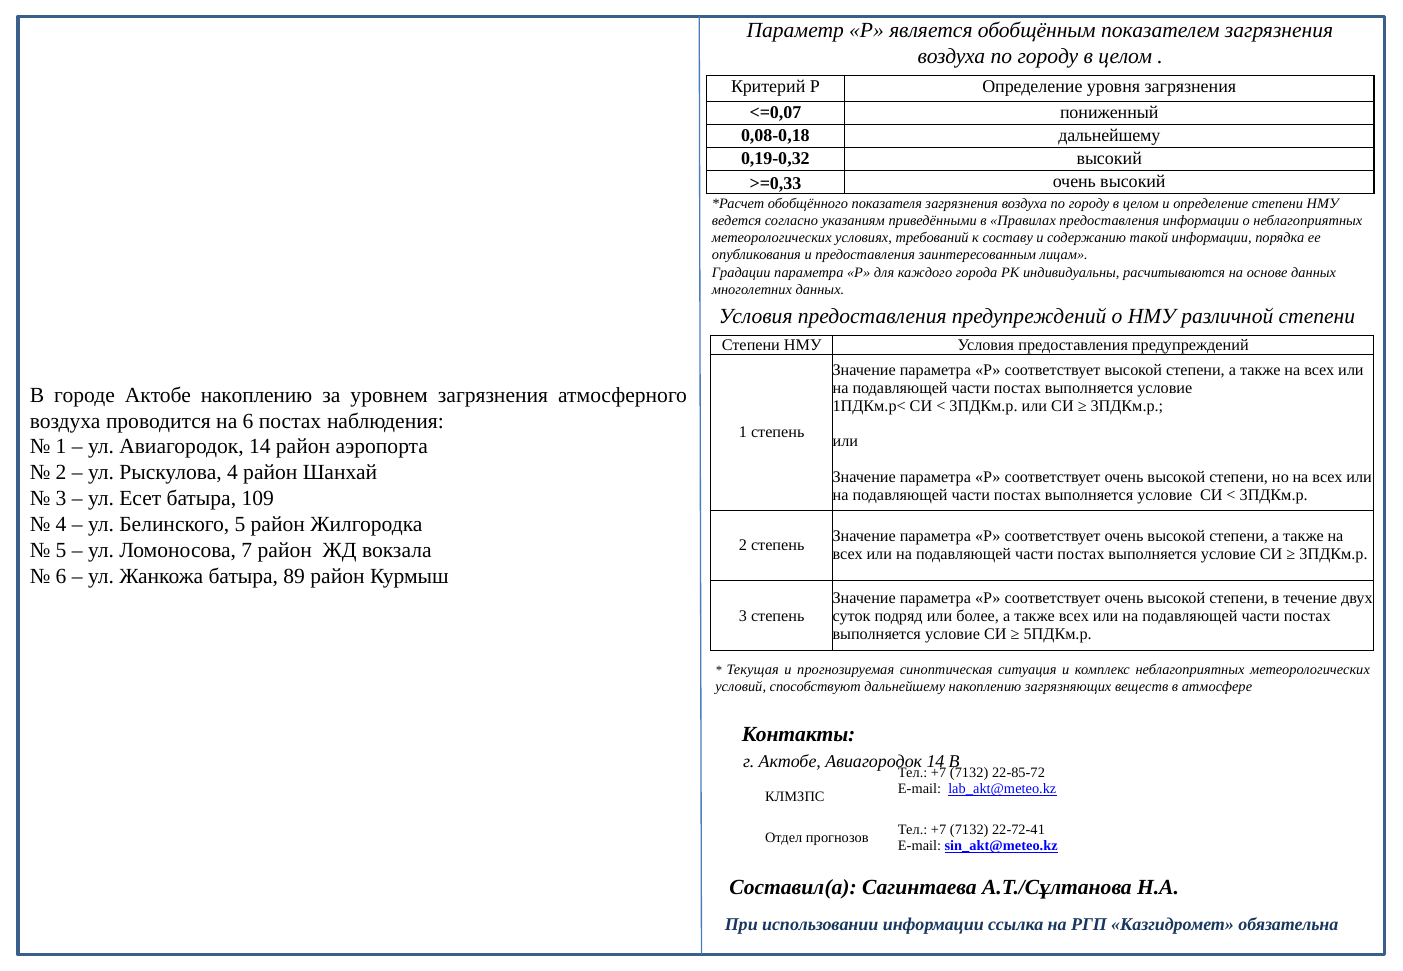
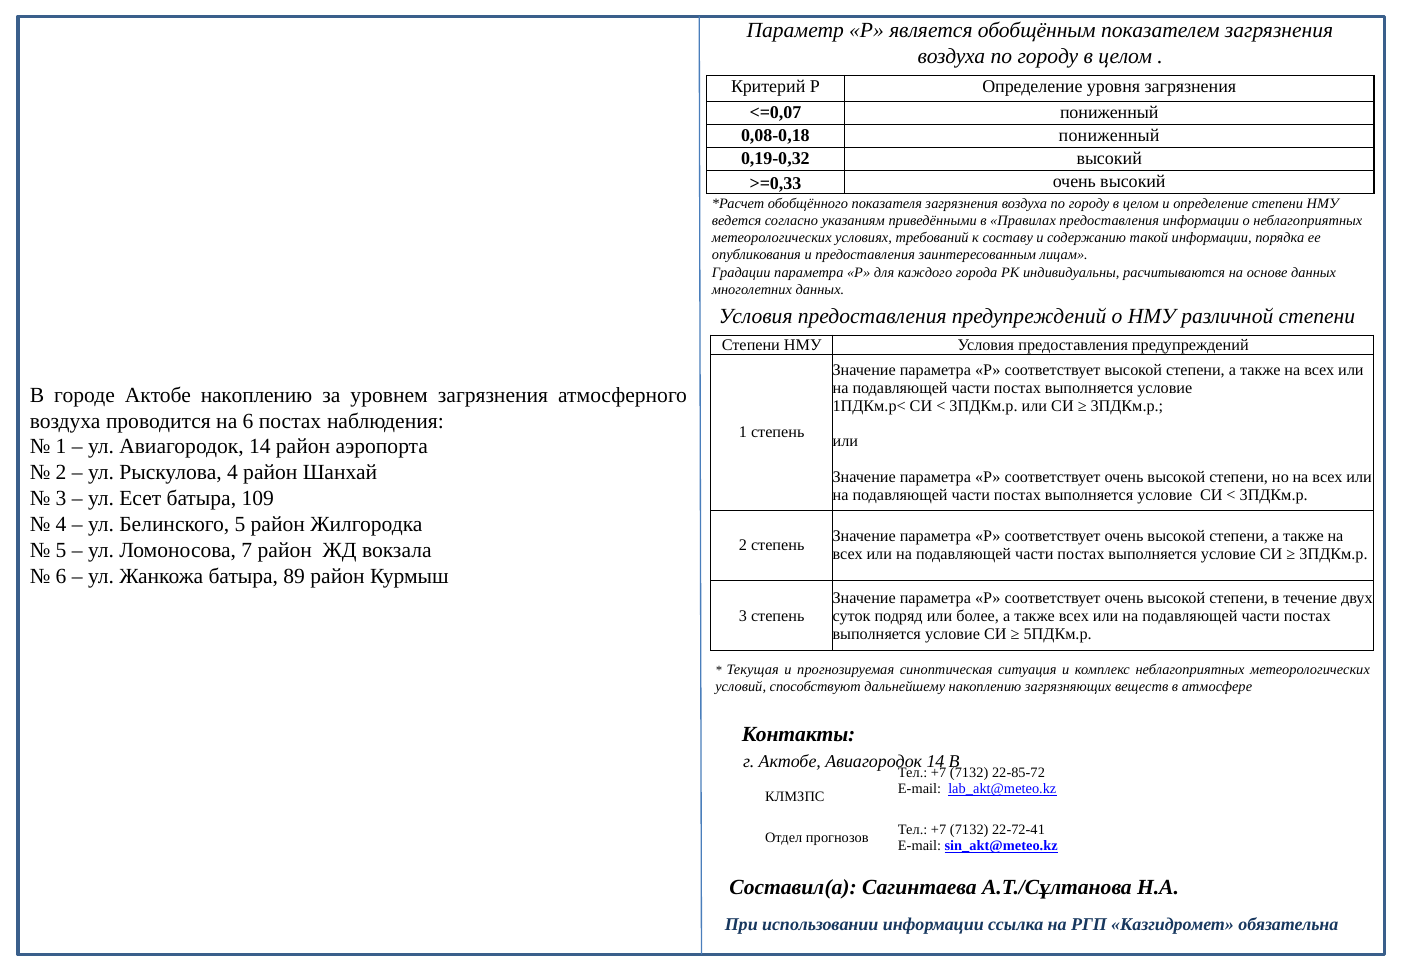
0,08-0,18 дальнейшему: дальнейшему -> пониженный (1109, 136)
